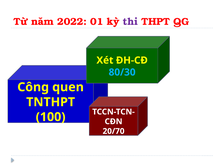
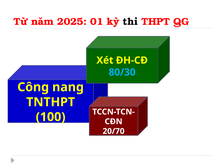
2022: 2022 -> 2025 (72, 22)
thi colour: purple -> black (130, 22)
quen: quen -> nang (68, 87)
